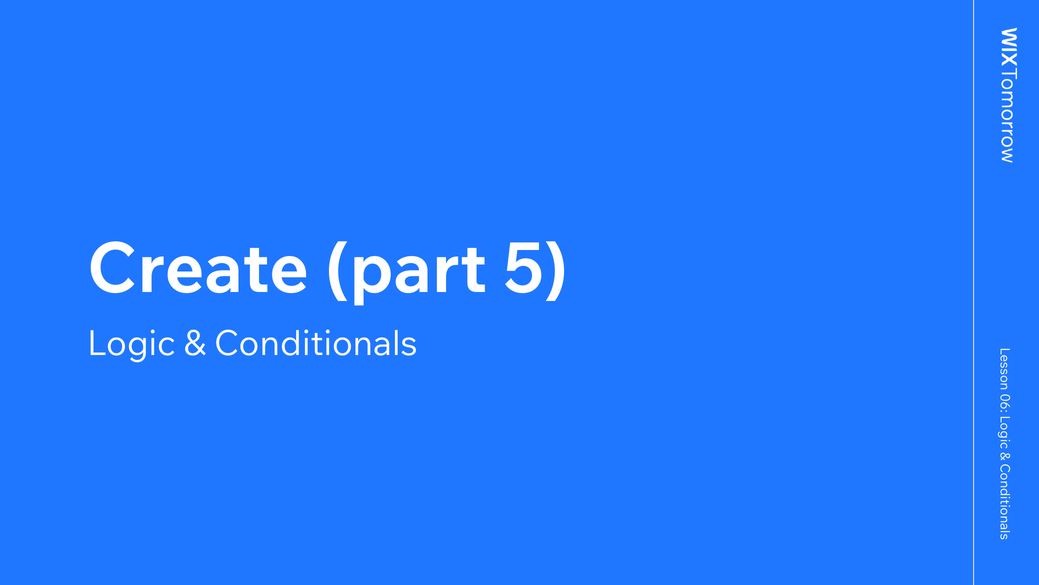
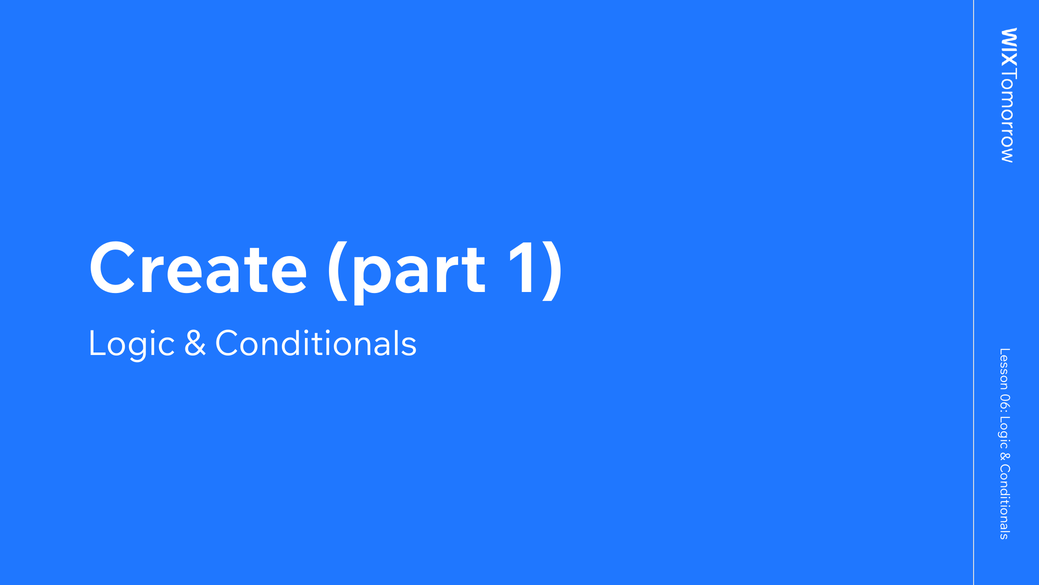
5: 5 -> 1 (535, 269)
